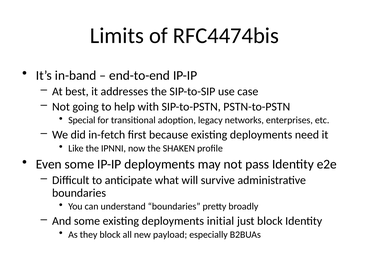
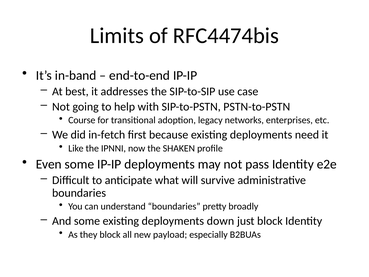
Special: Special -> Course (82, 120)
initial: initial -> down (220, 221)
